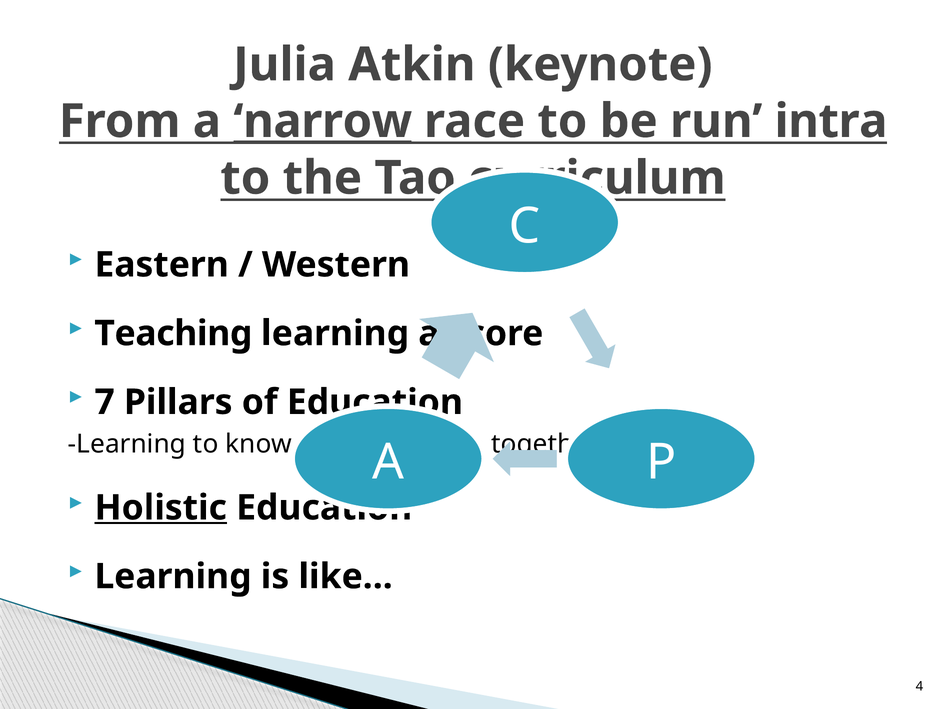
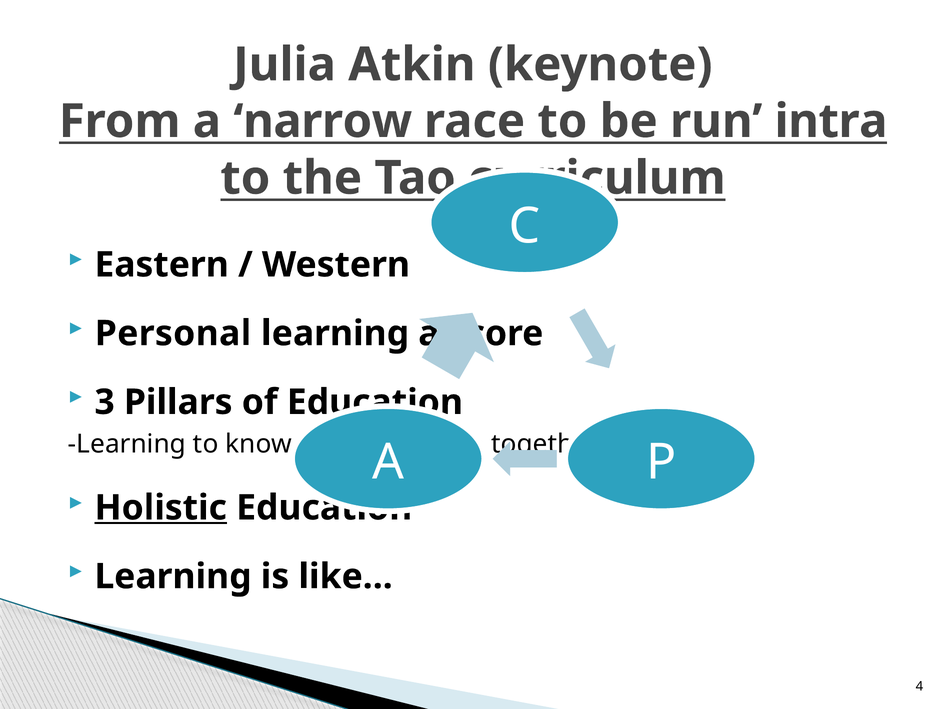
narrow underline: present -> none (323, 121)
Teaching: Teaching -> Personal (173, 334)
7: 7 -> 3 (105, 403)
